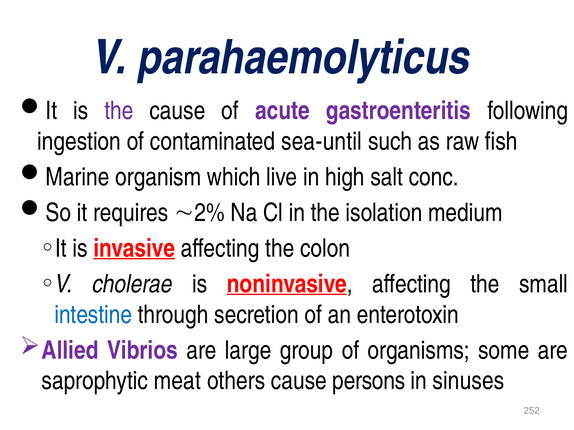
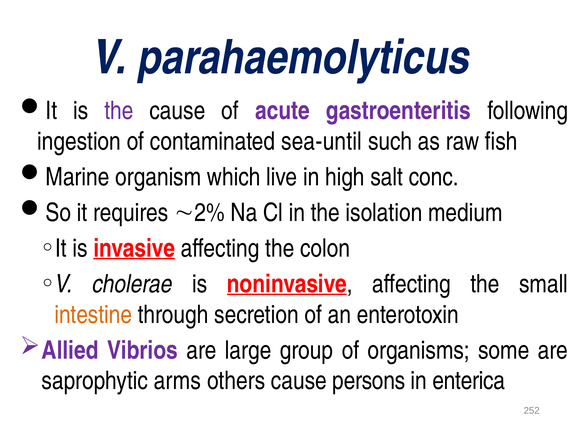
intestine colour: blue -> orange (93, 315)
meat: meat -> arms (177, 381)
sinuses: sinuses -> enterica (469, 381)
